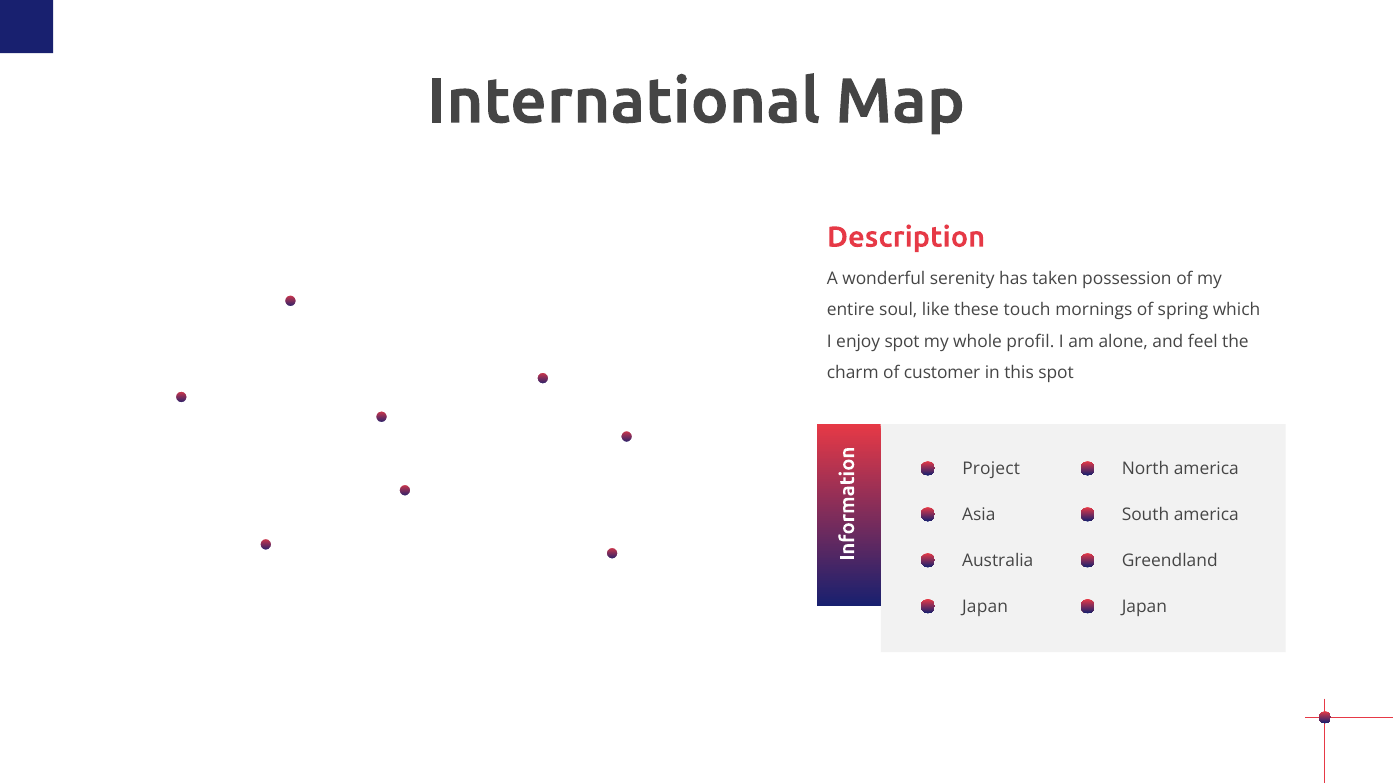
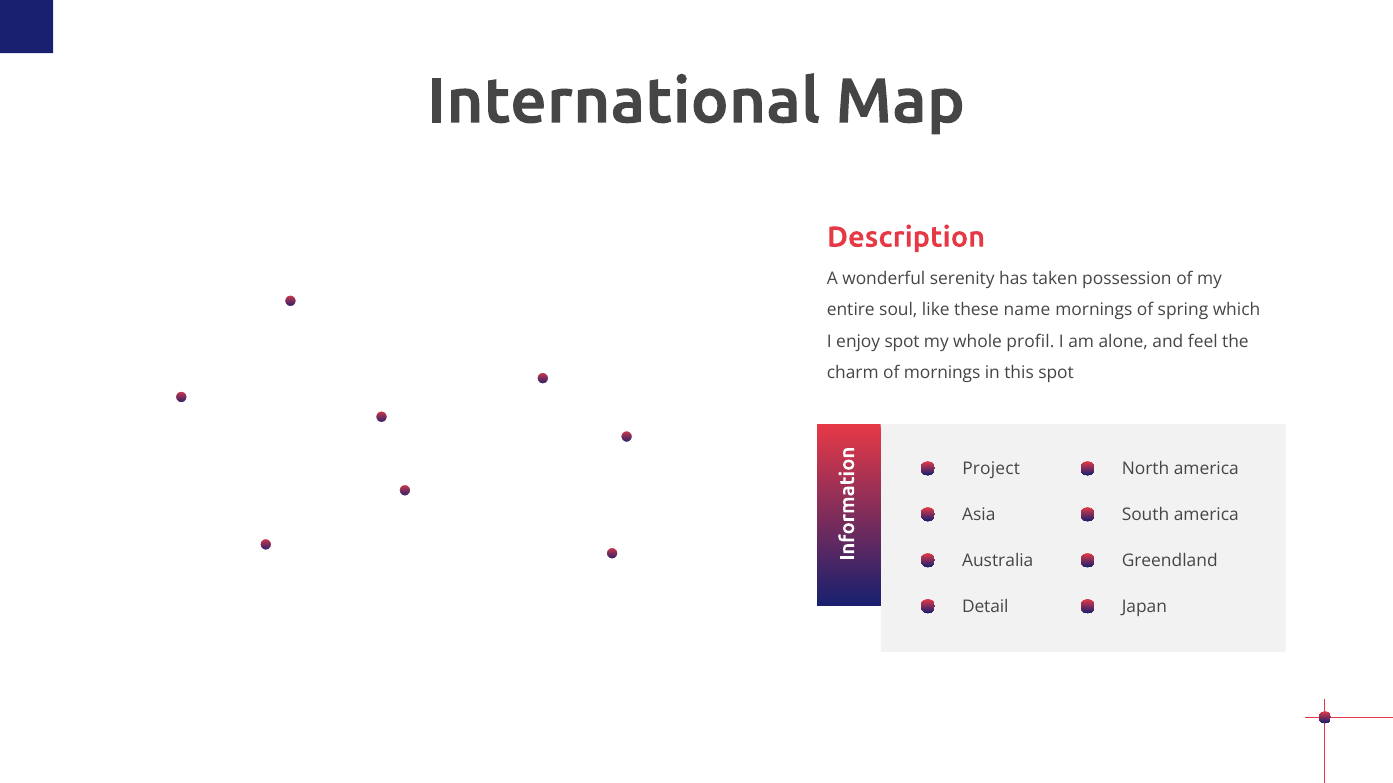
touch: touch -> name (1027, 310)
of customer: customer -> mornings (942, 373)
Japan: Japan -> Detail (985, 608)
